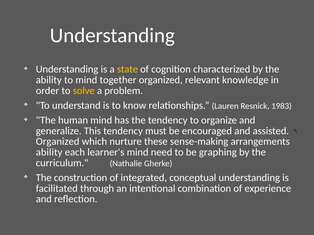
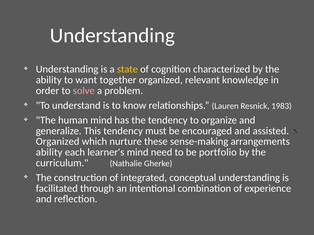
to mind: mind -> want (86, 80)
solve colour: yellow -> pink (84, 91)
graphing: graphing -> portfolio (218, 153)
